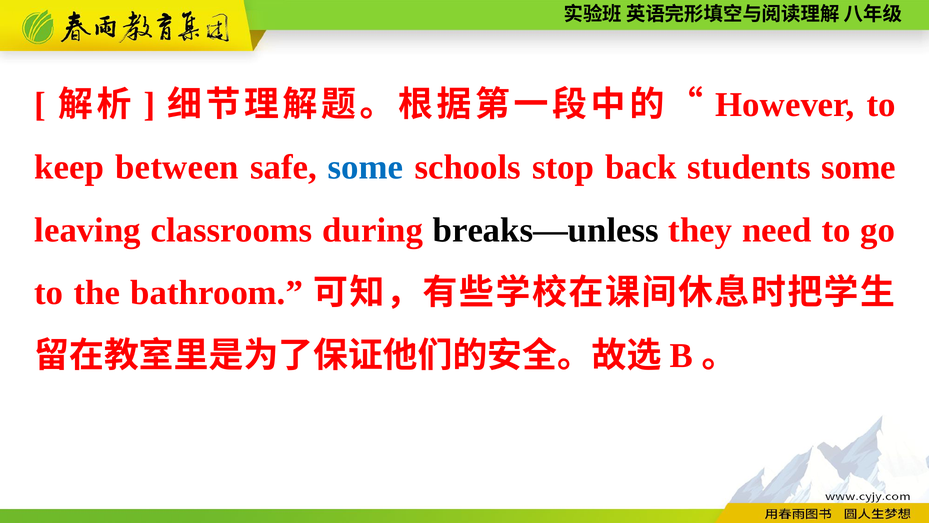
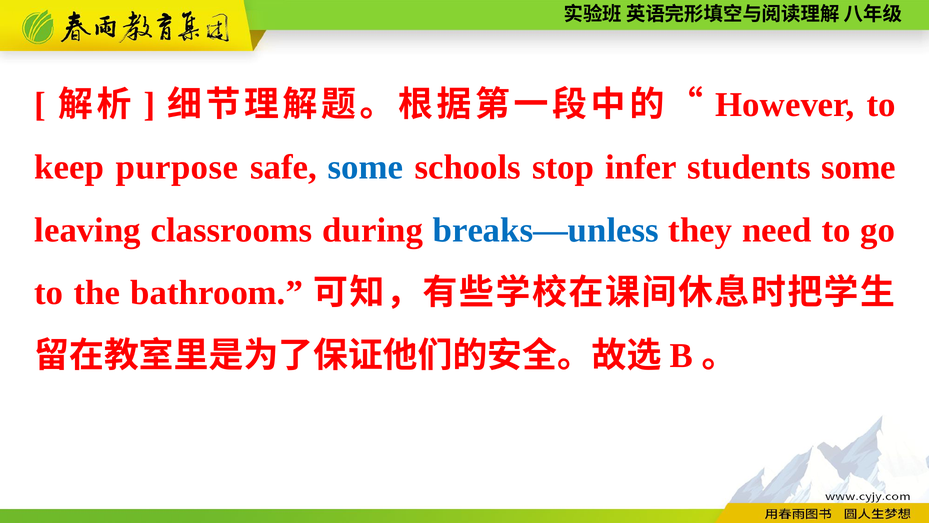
between: between -> purpose (177, 167)
back: back -> infer (641, 167)
breaks—unless colour: black -> blue (546, 230)
